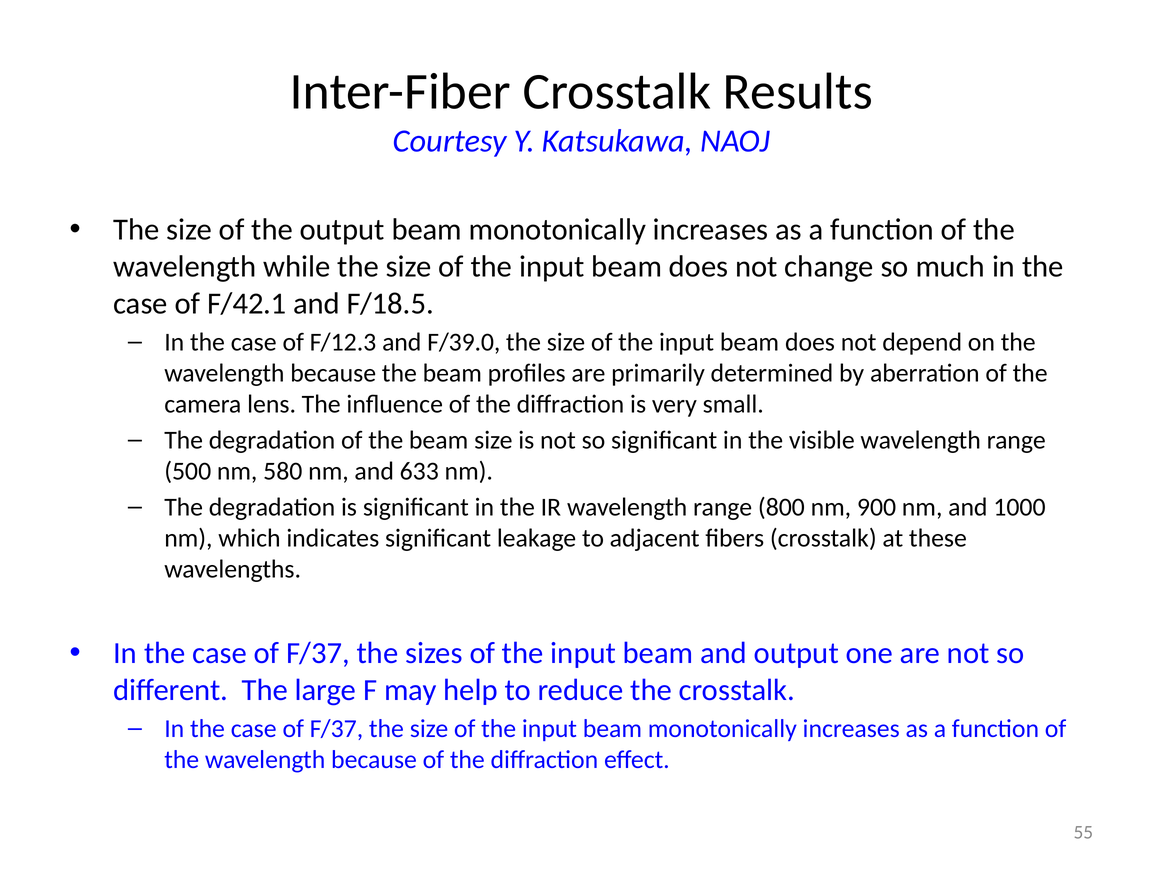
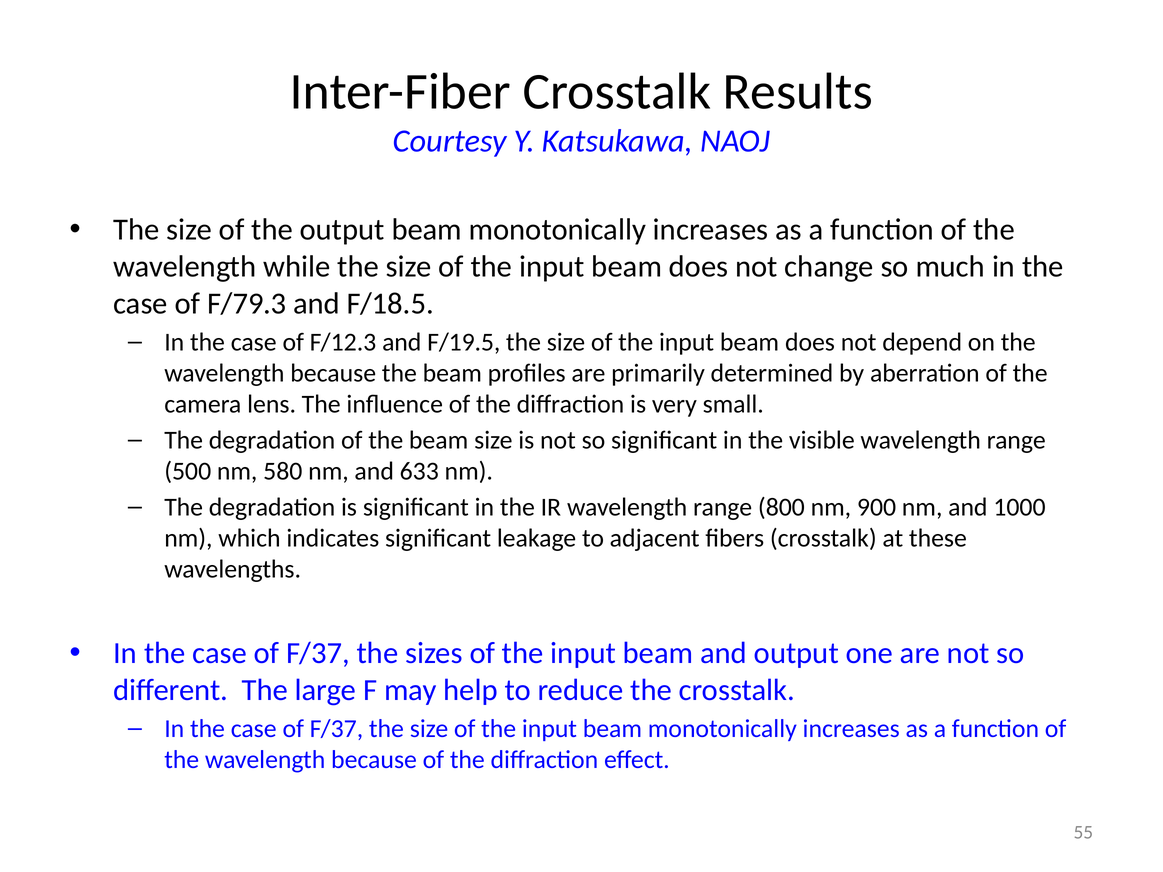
F/42.1: F/42.1 -> F/79.3 (247, 304)
F/39.0: F/39.0 -> F/19.5 (464, 342)
